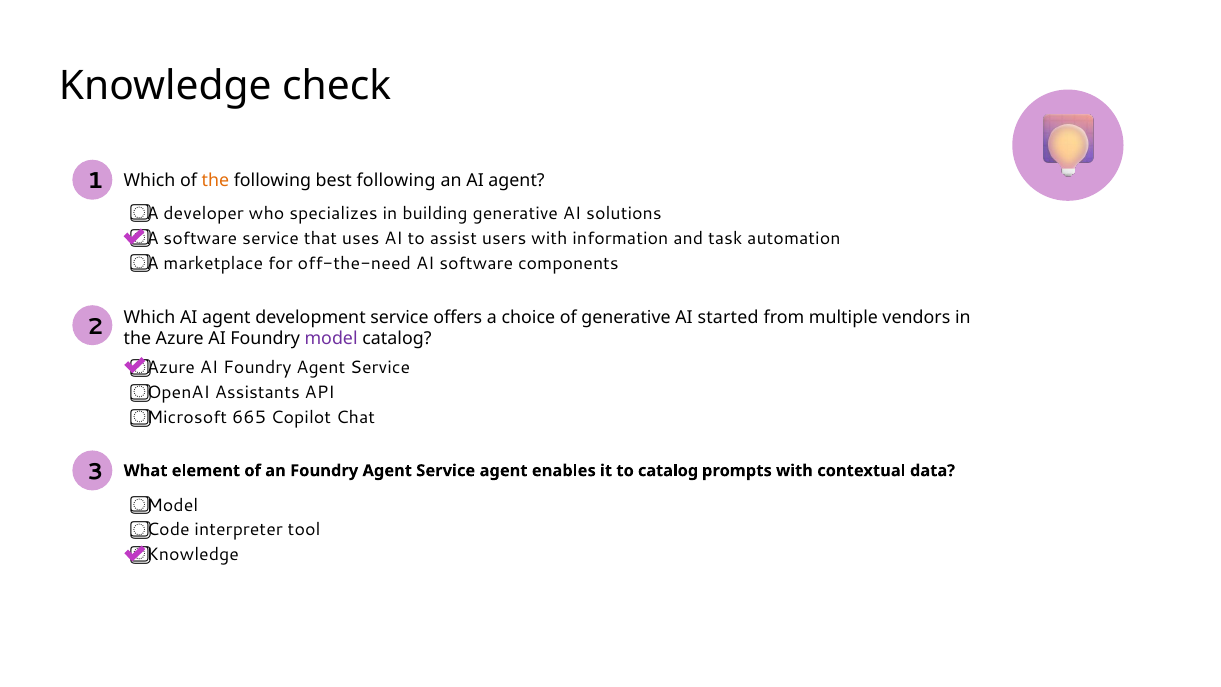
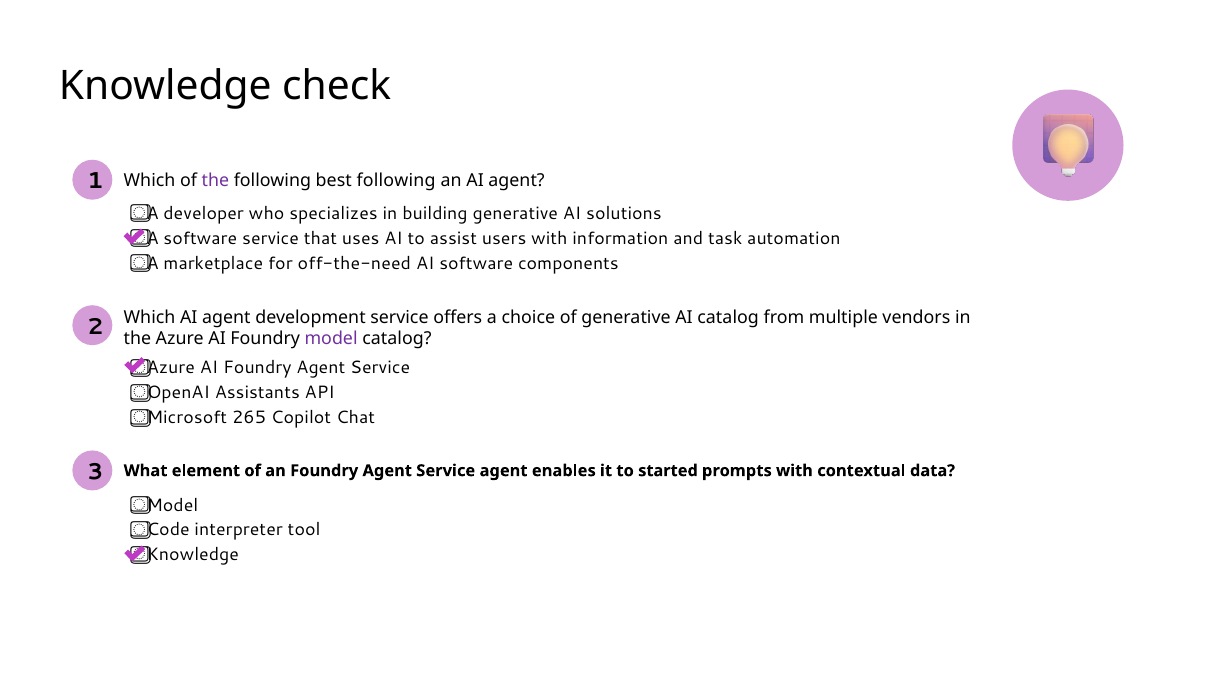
the colour: orange -> purple (215, 181)
AI started: started -> catalog (728, 317)
665: 665 -> 265 (249, 418)
to catalog: catalog -> started (668, 471)
